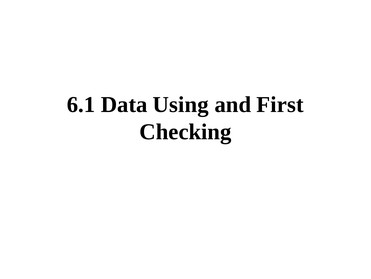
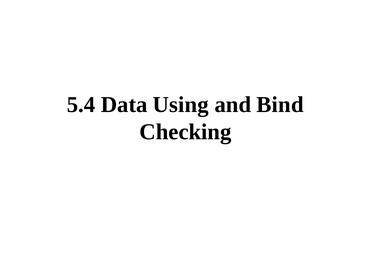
6.1: 6.1 -> 5.4 (81, 104)
First: First -> Bind (280, 104)
